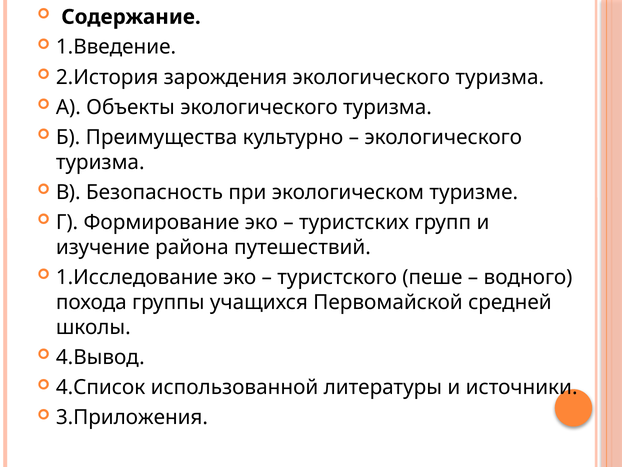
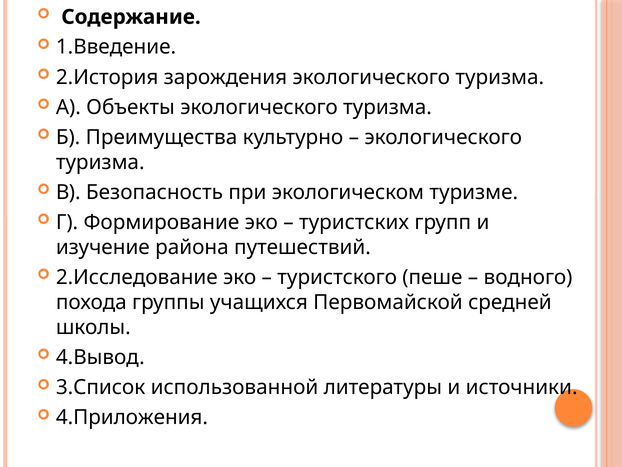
1.Исследование: 1.Исследование -> 2.Исследование (137, 277)
4.Список: 4.Список -> 3.Список (101, 387)
3.Приложения: 3.Приложения -> 4.Приложения (132, 417)
